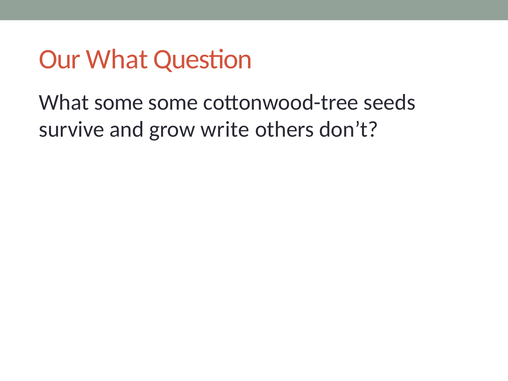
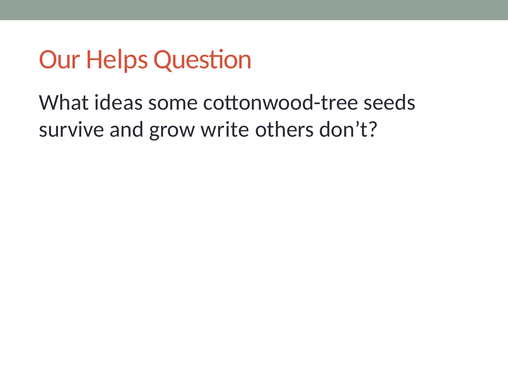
Our What: What -> Helps (117, 59)
What some: some -> ideas (119, 102)
